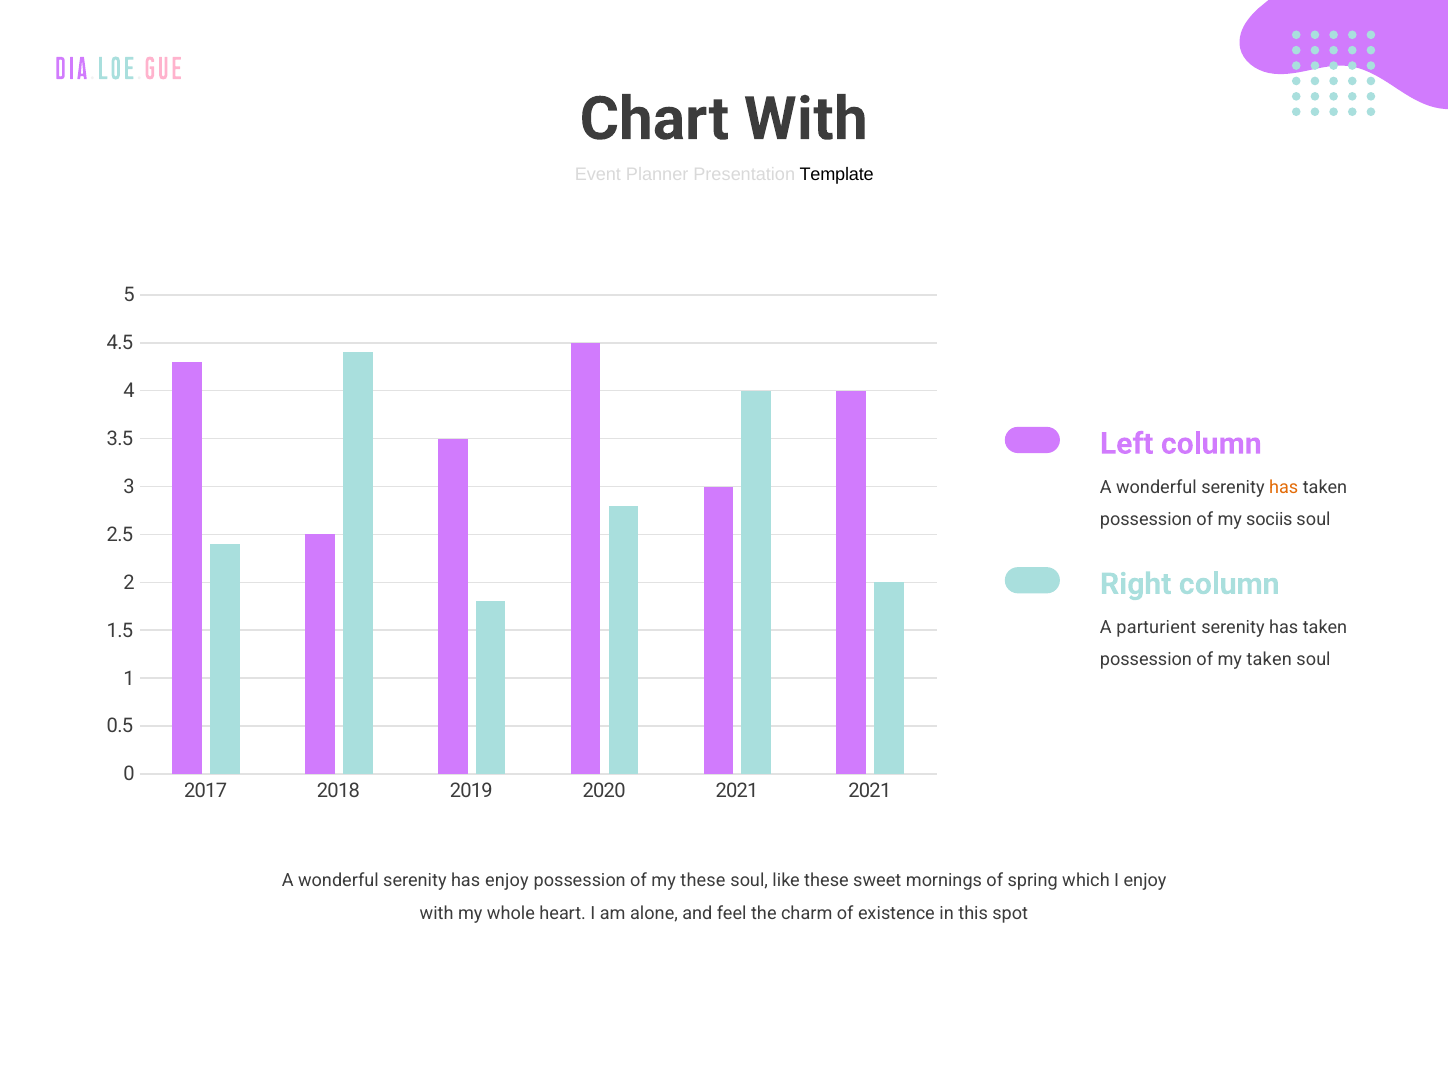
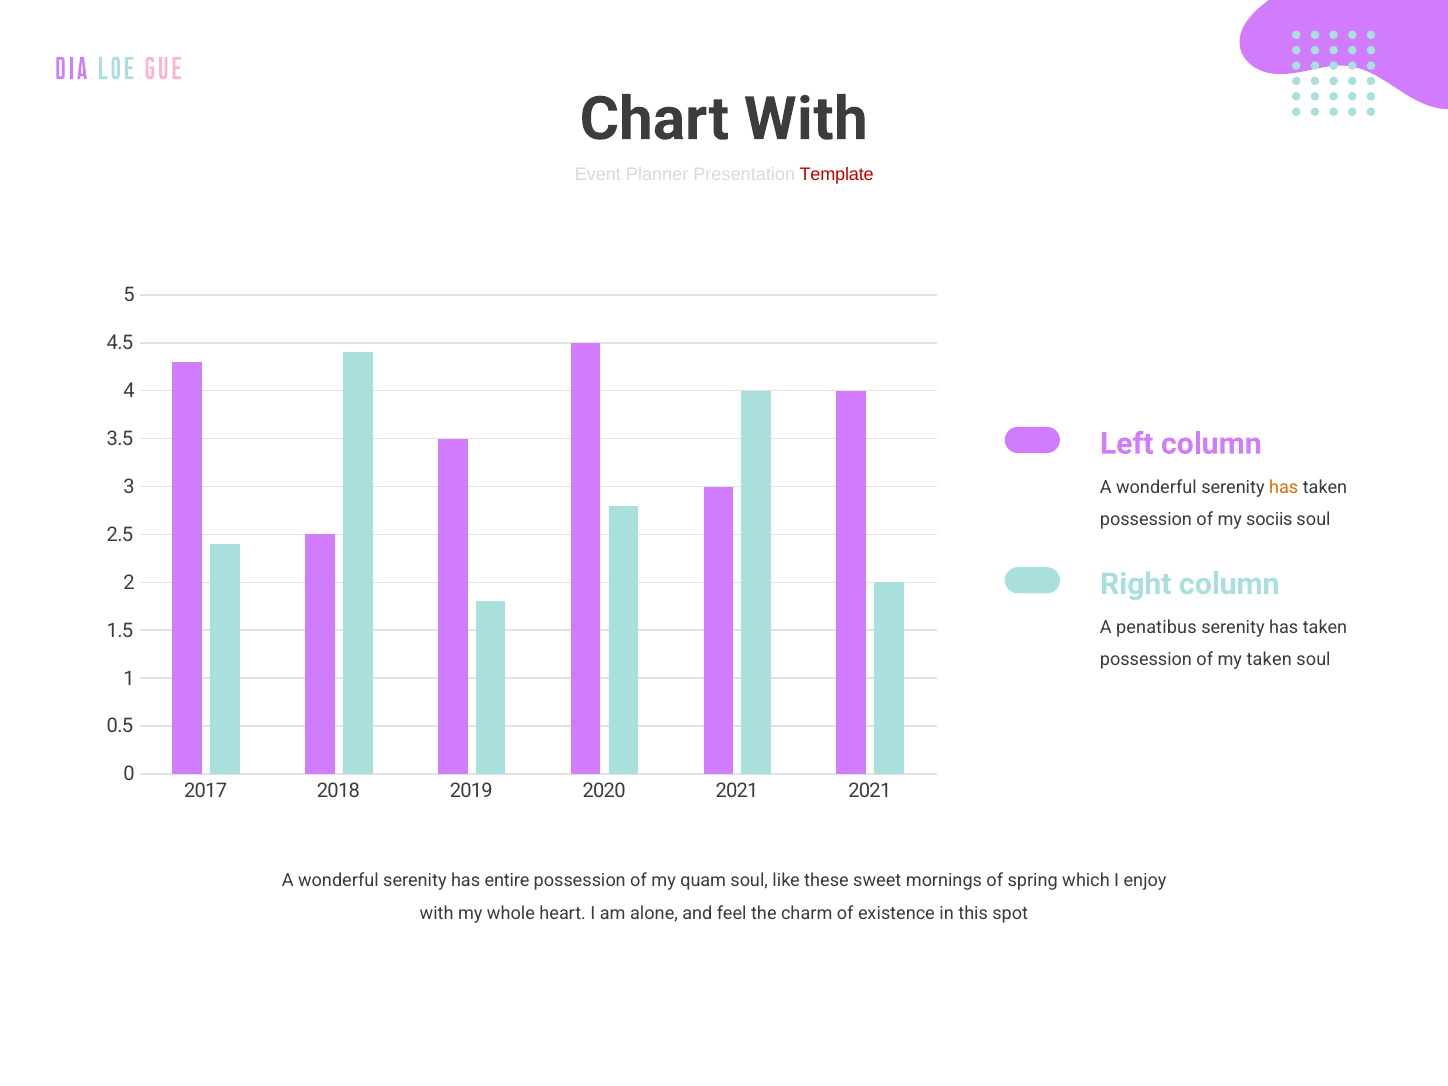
Template colour: black -> red (837, 175)
parturient: parturient -> penatibus (1156, 627)
has enjoy: enjoy -> entire (507, 881)
my these: these -> quam (703, 881)
